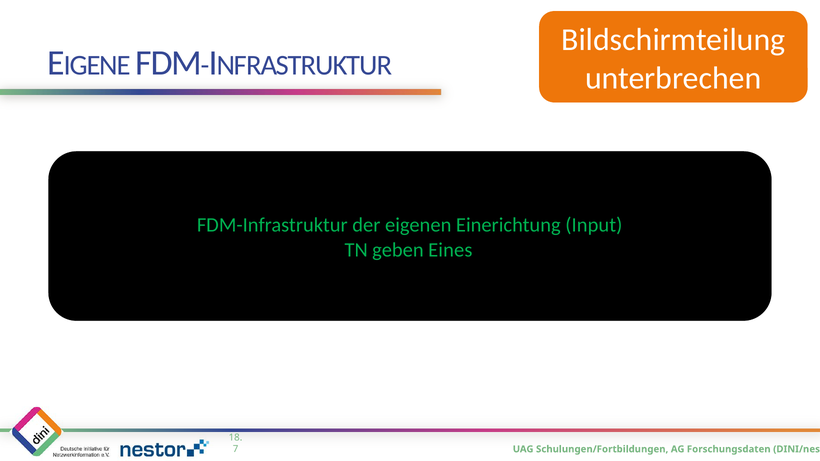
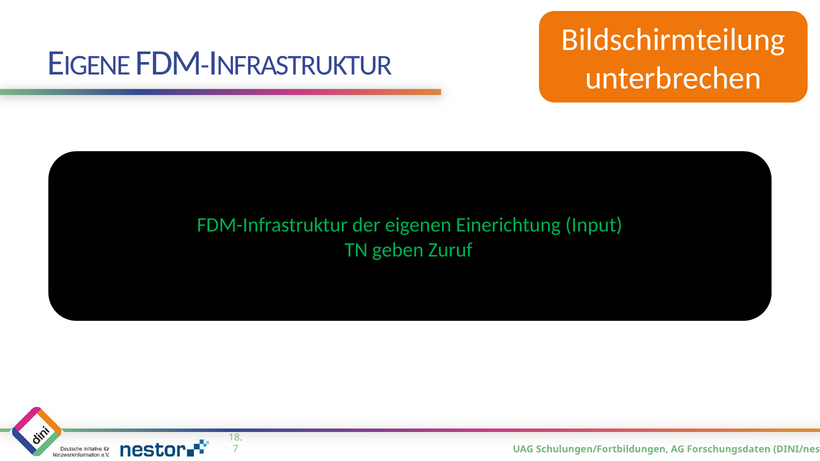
Eines: Eines -> Zuruf (450, 250)
